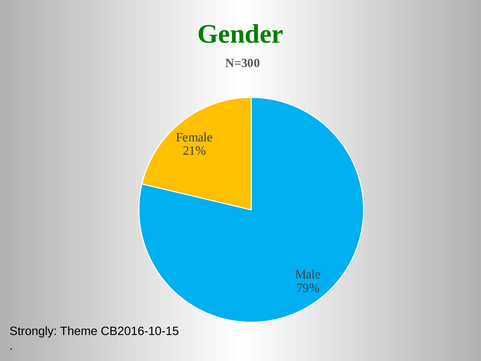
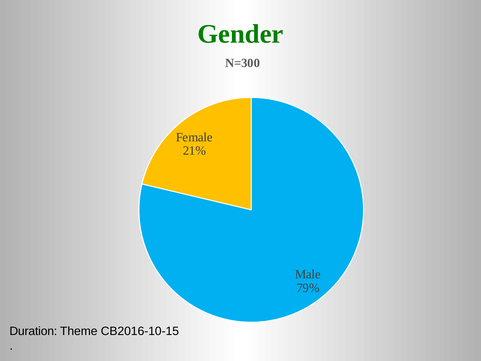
Strongly: Strongly -> Duration (33, 331)
